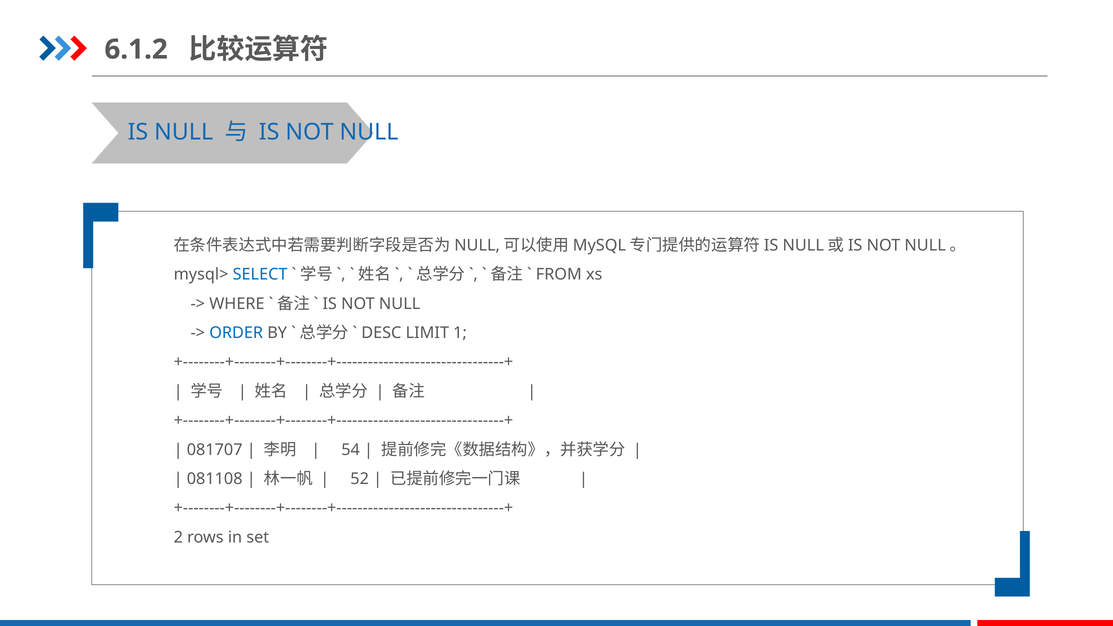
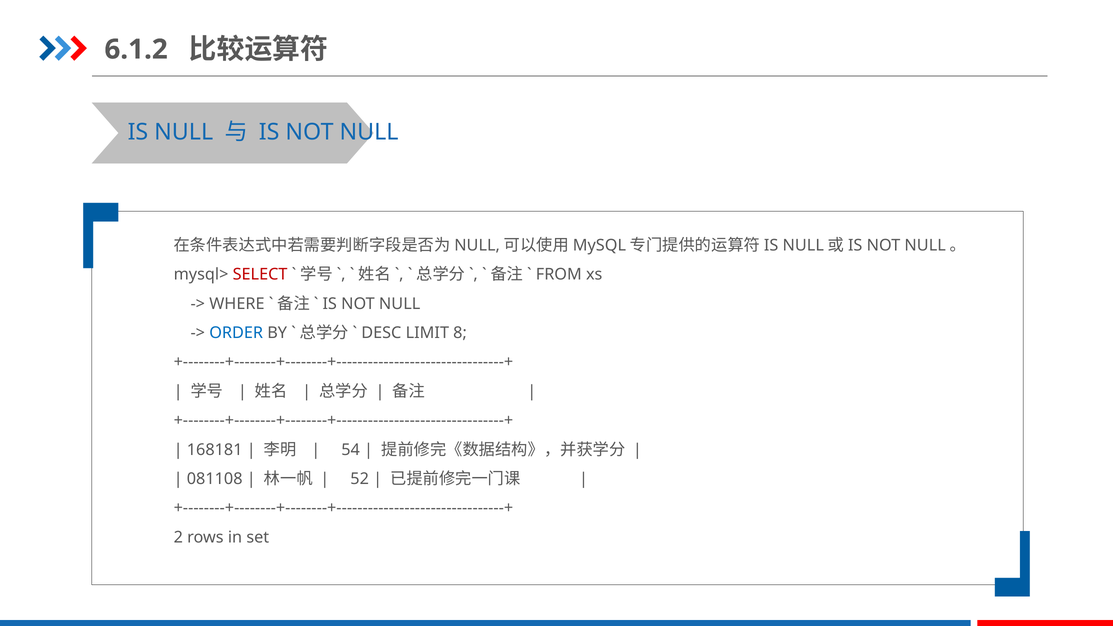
SELECT colour: blue -> red (260, 275)
1: 1 -> 8 (460, 333)
081707: 081707 -> 168181 (215, 450)
